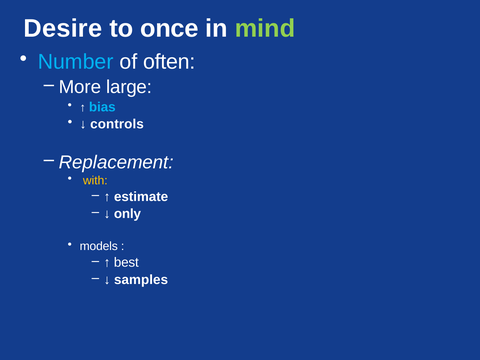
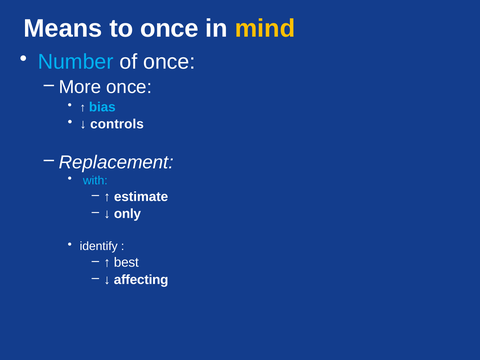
Desire: Desire -> Means (63, 29)
mind colour: light green -> yellow (265, 29)
of often: often -> once (169, 62)
More large: large -> once (129, 87)
with colour: yellow -> light blue (95, 180)
models: models -> identify (99, 246)
samples: samples -> affecting (141, 280)
